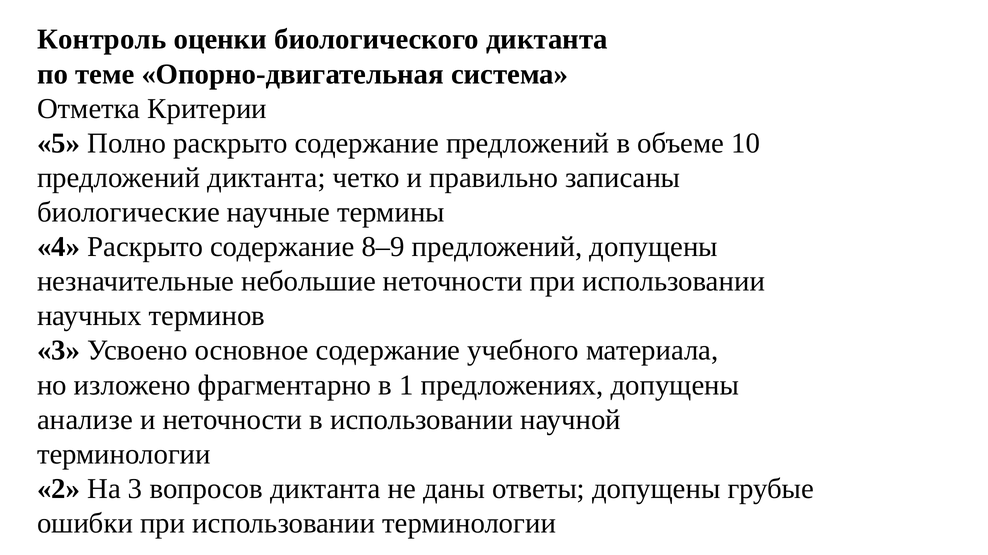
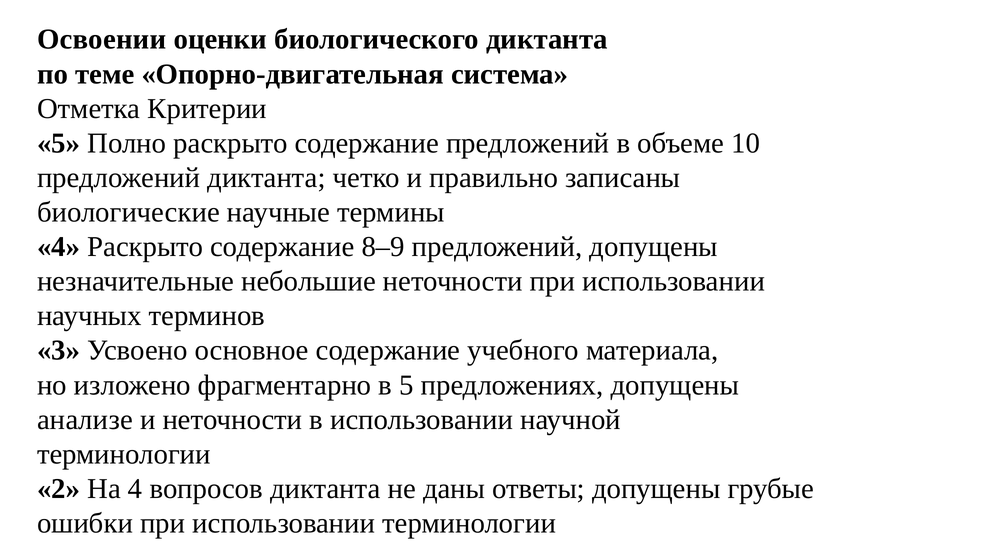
Контроль: Контроль -> Освоении (102, 40)
в 1: 1 -> 5 (407, 386)
На 3: 3 -> 4 (135, 489)
